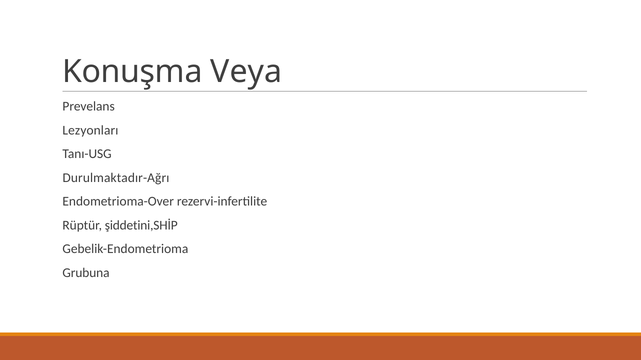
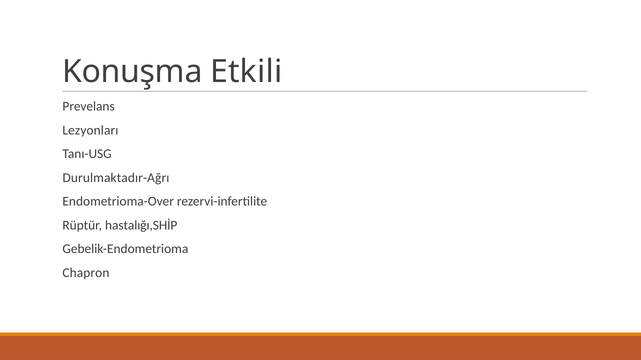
Veya: Veya -> Etkili (246, 72)
şiddetini,SHİP: şiddetini,SHİP -> hastalığı,SHİP (141, 226)
Grubuna: Grubuna -> Chapron (86, 273)
